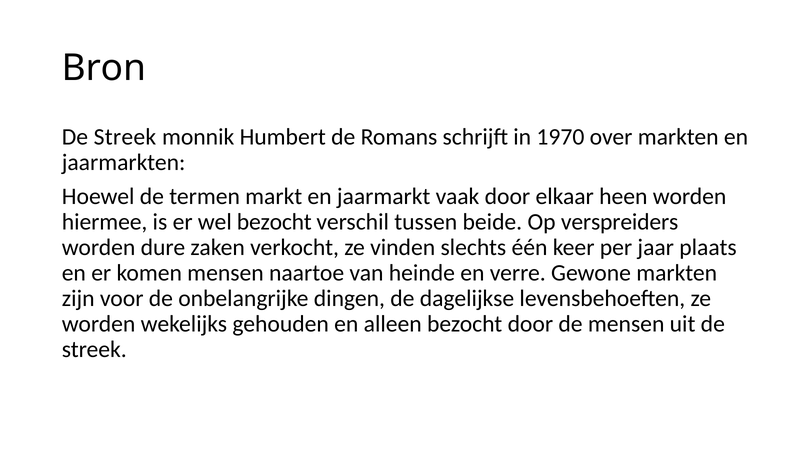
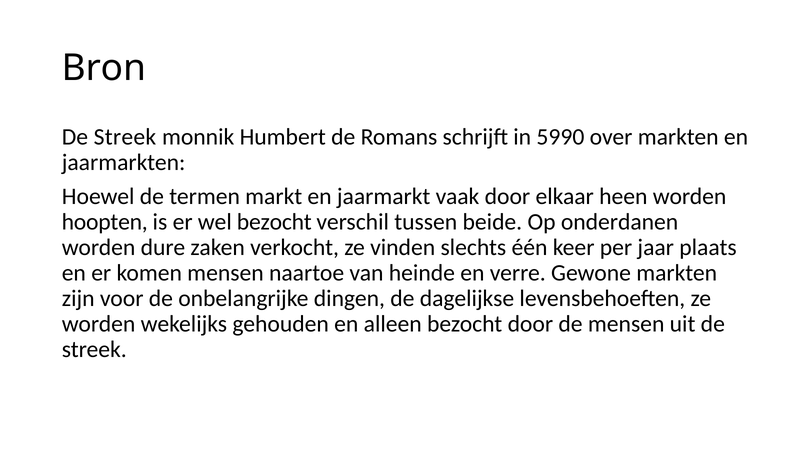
1970: 1970 -> 5990 (560, 137)
hiermee: hiermee -> hoopten (105, 222)
verspreiders: verspreiders -> onderdanen (620, 222)
